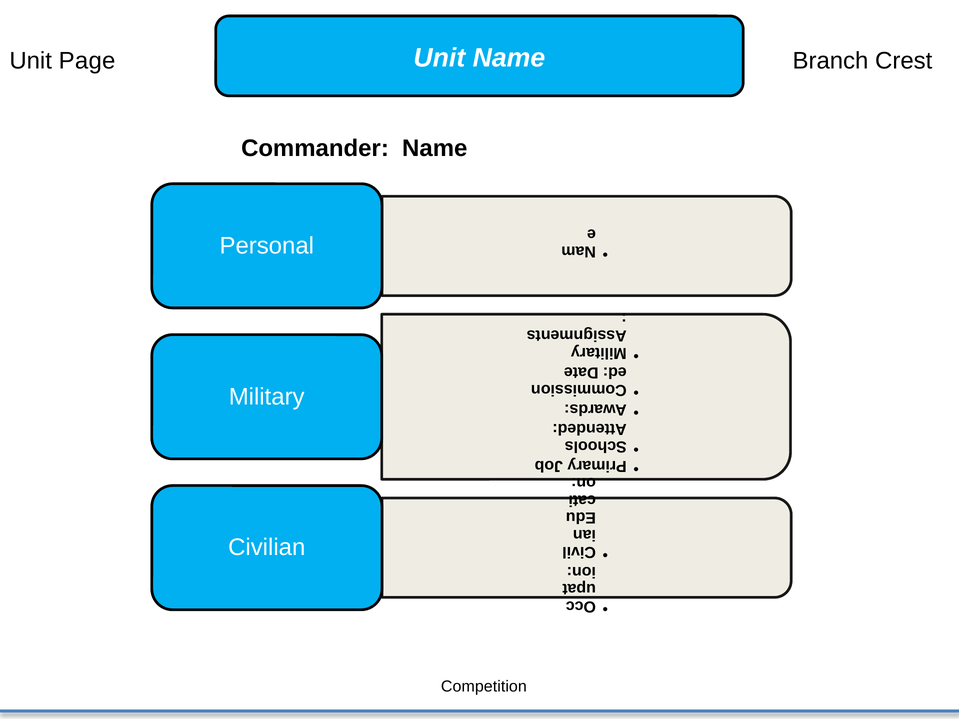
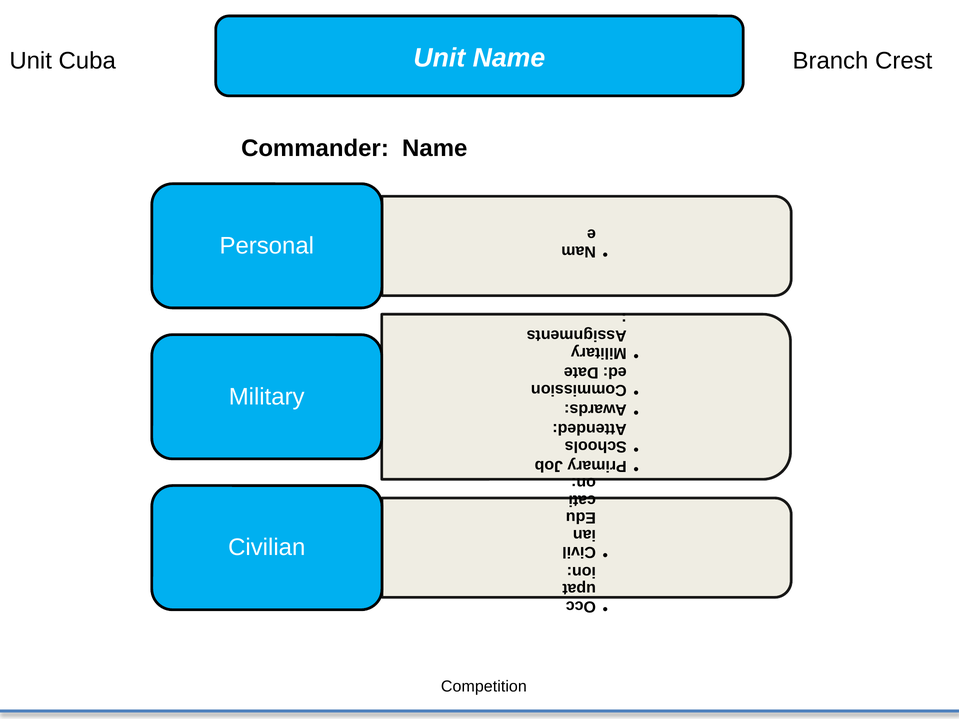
Page: Page -> Cuba (87, 61)
